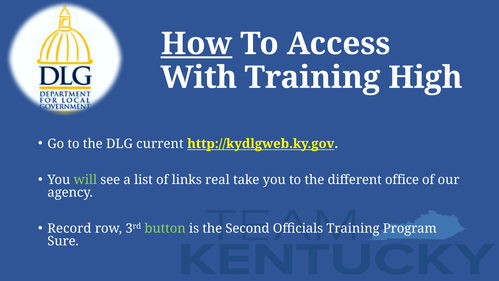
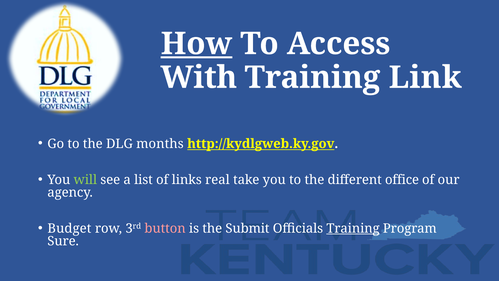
High: High -> Link (425, 77)
current: current -> months (160, 144)
Record: Record -> Budget (69, 228)
button colour: light green -> pink (165, 228)
Second: Second -> Submit (247, 228)
Training underline: none -> present (353, 228)
